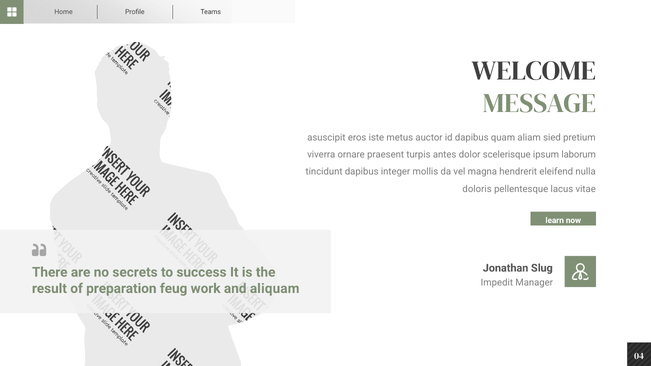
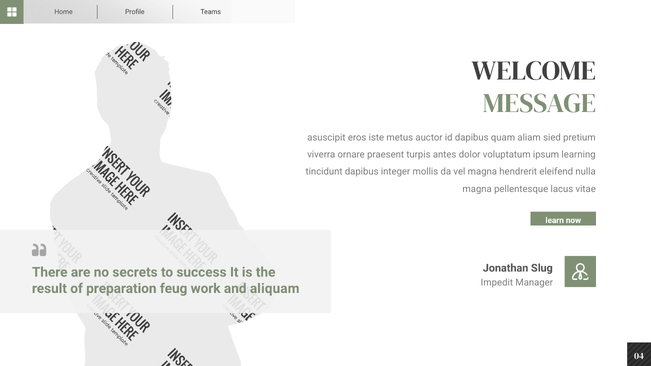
scelerisque: scelerisque -> voluptatum (507, 155)
laborum: laborum -> learning (579, 155)
doloris: doloris -> magna (477, 189)
